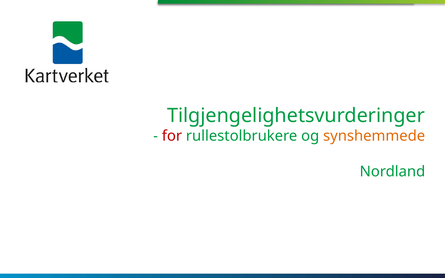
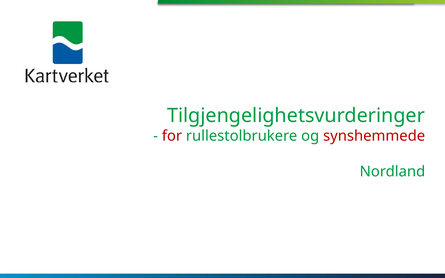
synshemmede colour: orange -> red (374, 136)
